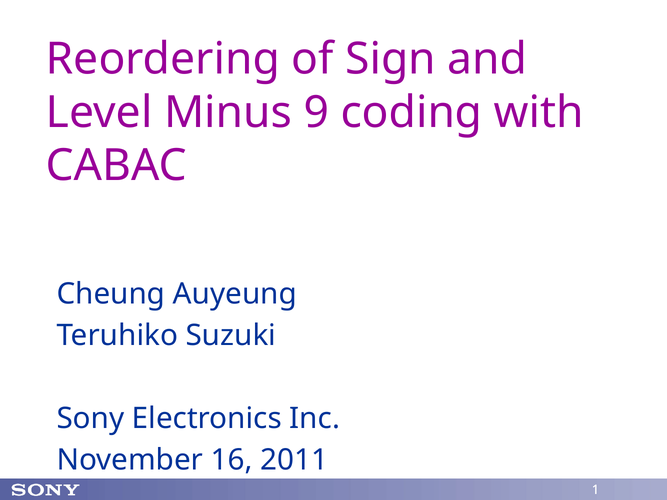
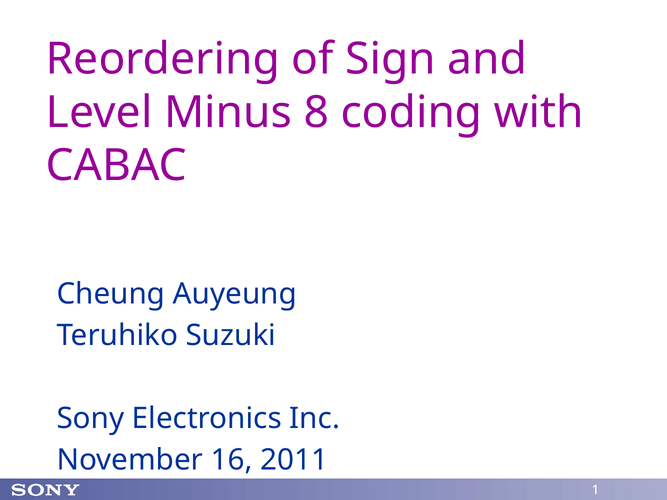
9: 9 -> 8 (316, 113)
